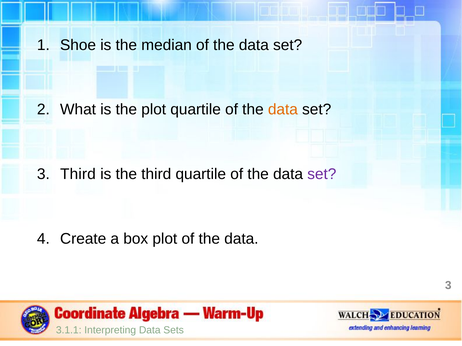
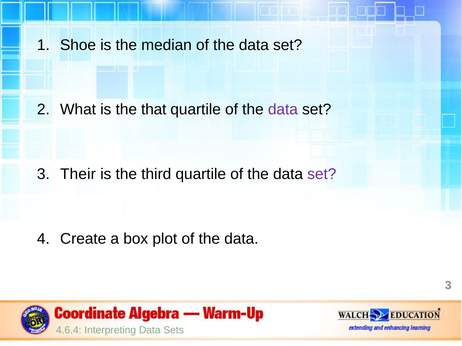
the plot: plot -> that (154, 110)
data colour: orange -> purple (283, 110)
3 Third: Third -> Their (78, 174)
3.1.1: 3.1.1 -> 4.6.4 (69, 331)
